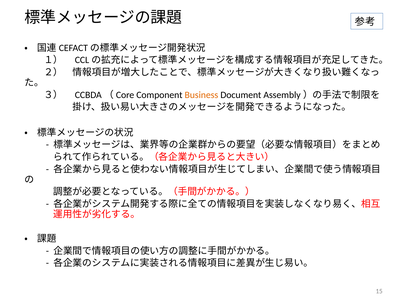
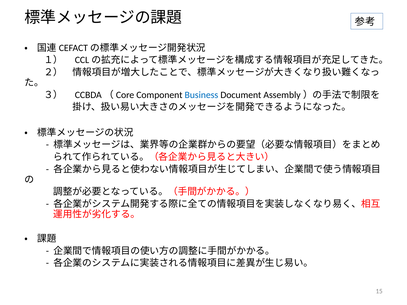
Business colour: orange -> blue (201, 95)
